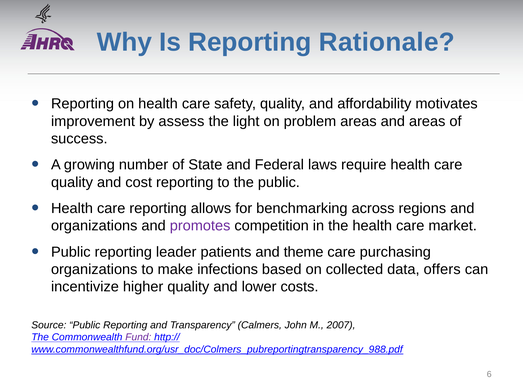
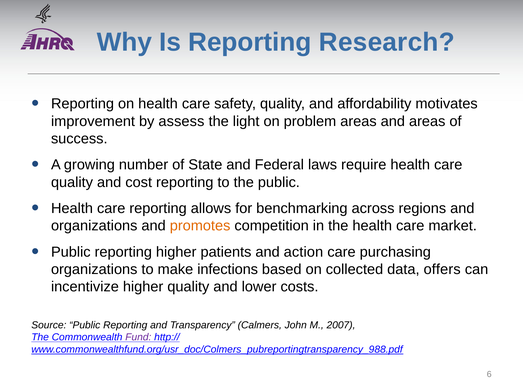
Rationale: Rationale -> Research (387, 42)
promotes colour: purple -> orange (200, 226)
reporting leader: leader -> higher (176, 252)
theme: theme -> action (303, 252)
